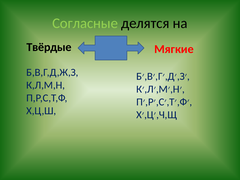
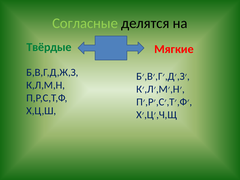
Твёрдые colour: black -> green (49, 47)
